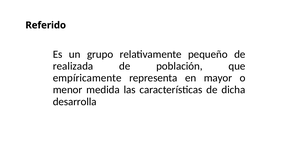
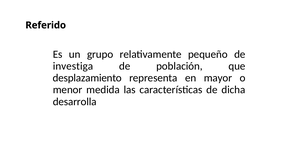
realizada: realizada -> investiga (73, 66)
empíricamente: empíricamente -> desplazamiento (87, 78)
